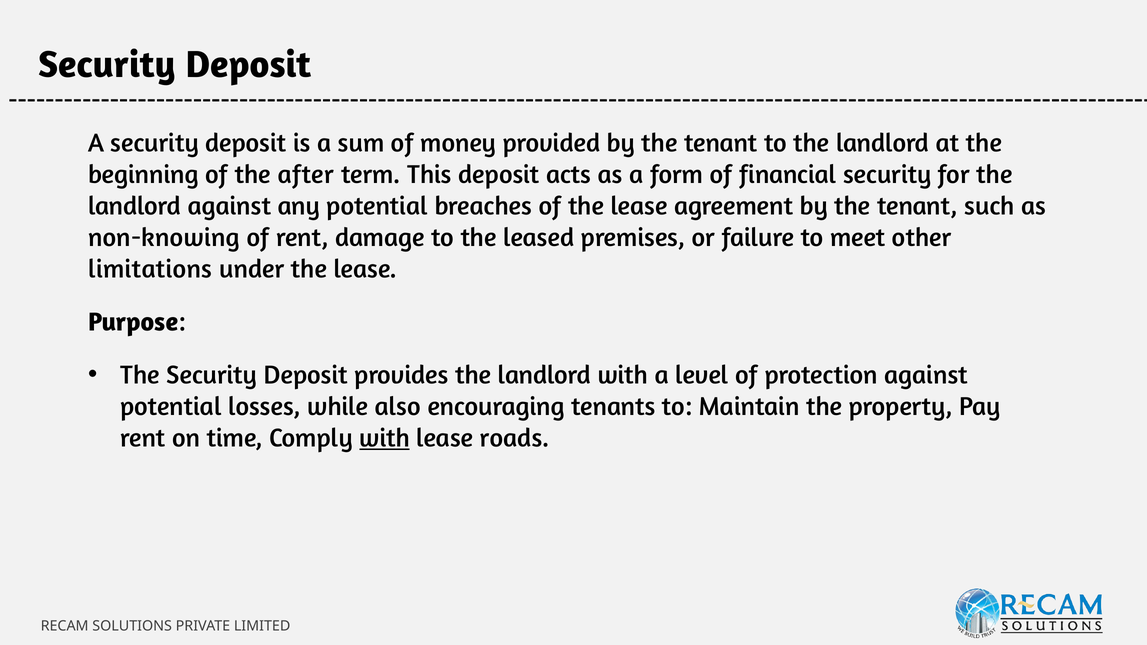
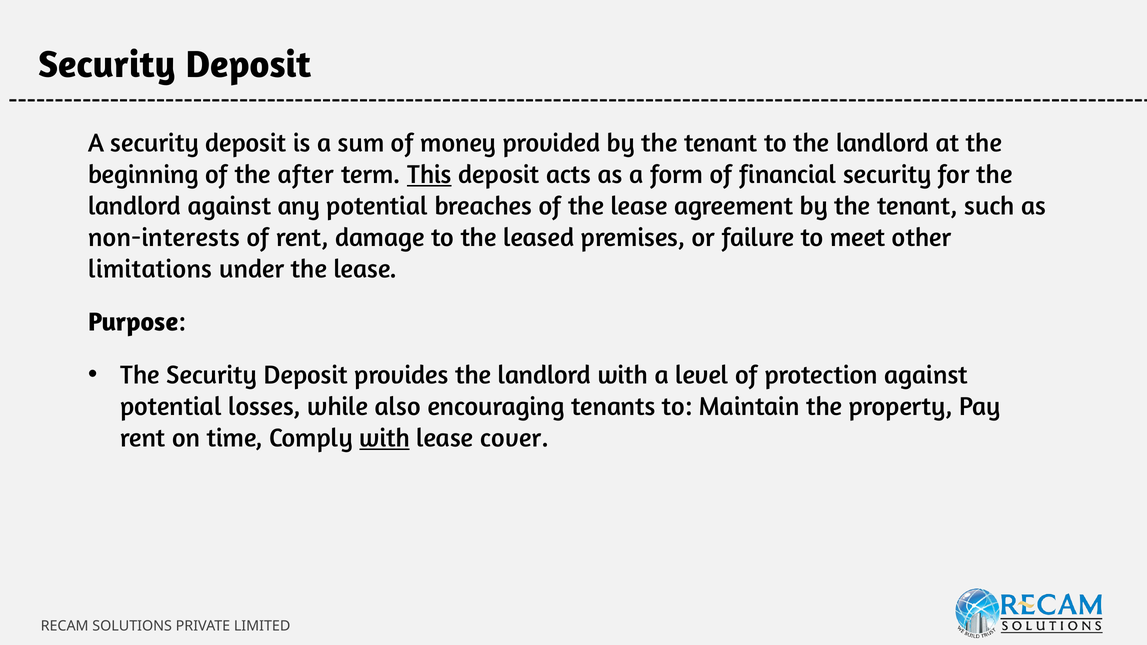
This underline: none -> present (429, 174)
non-knowing: non-knowing -> non-interests (164, 238)
roads: roads -> cover (515, 438)
